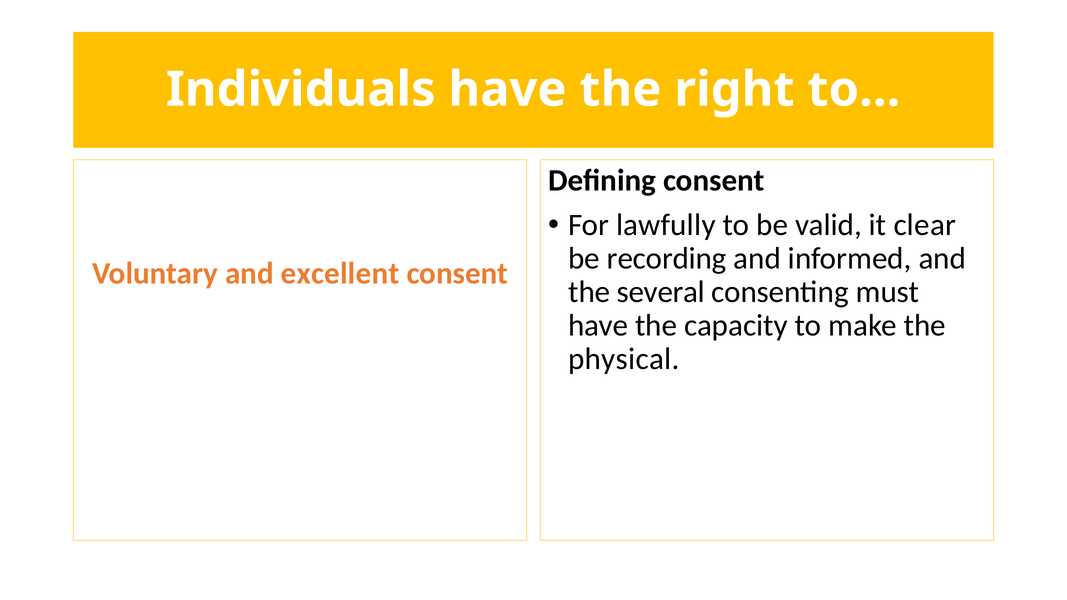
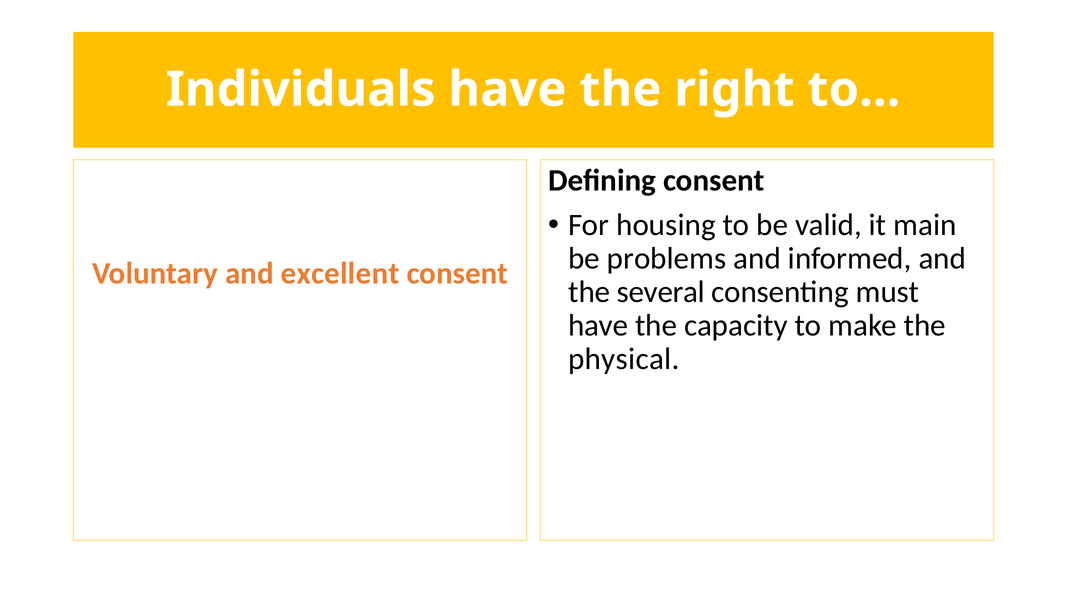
lawfully: lawfully -> housing (666, 225)
clear: clear -> main (925, 225)
recording: recording -> problems (667, 259)
